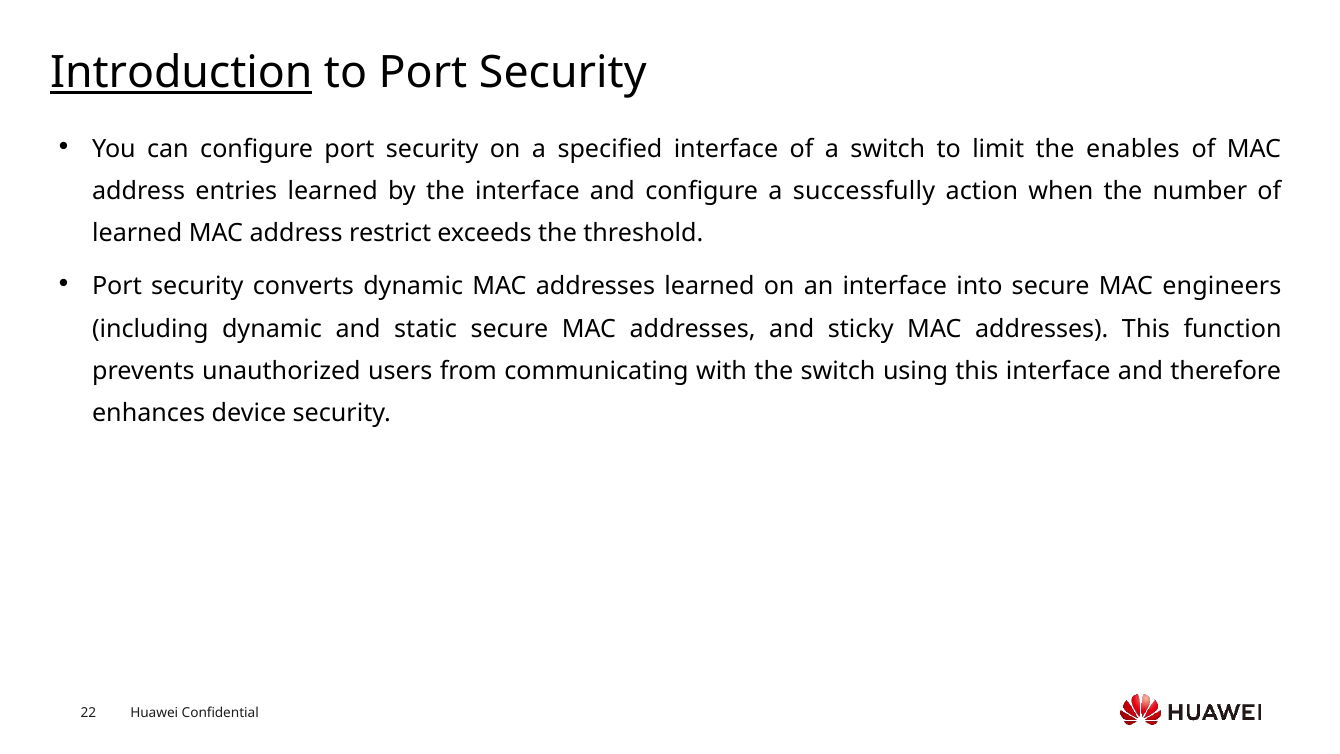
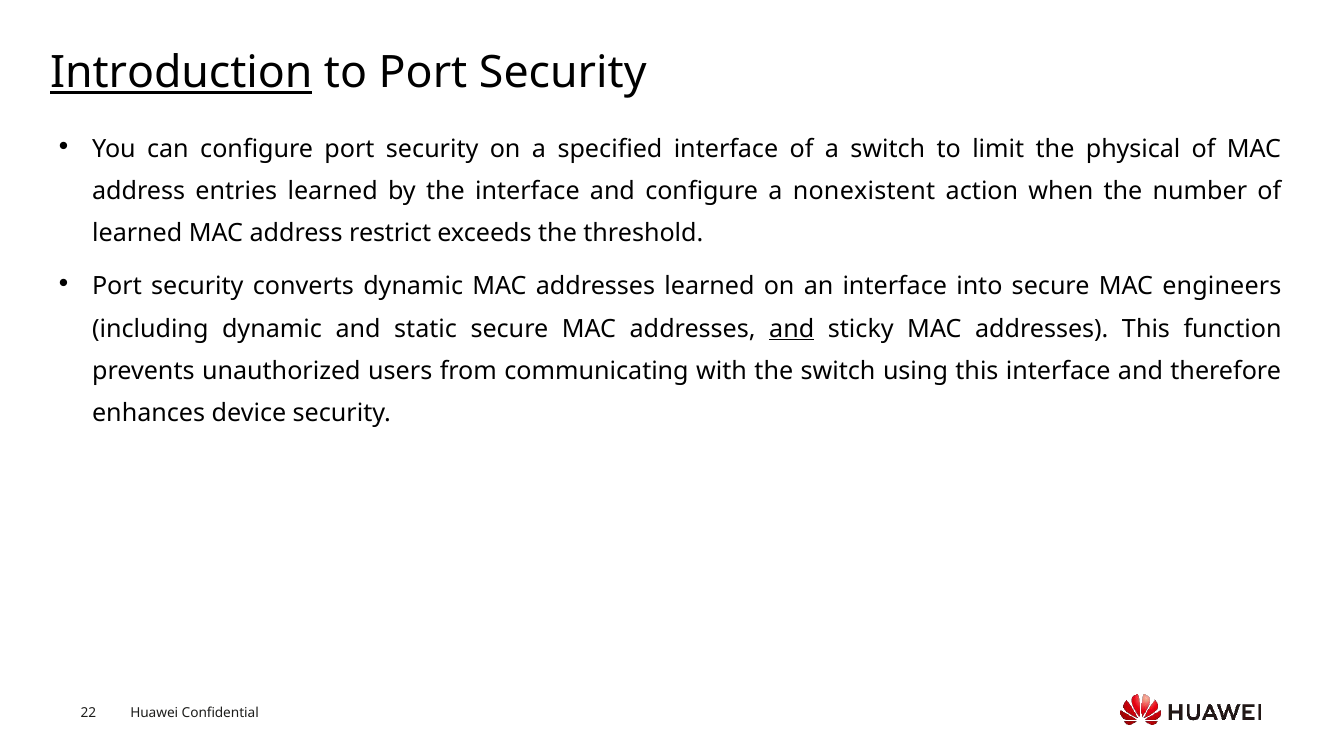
enables: enables -> physical (1133, 149)
successfully: successfully -> nonexistent (864, 191)
and underline: none -> present (792, 329)
